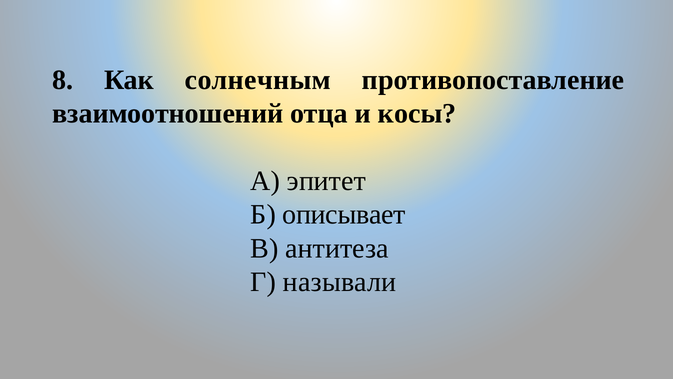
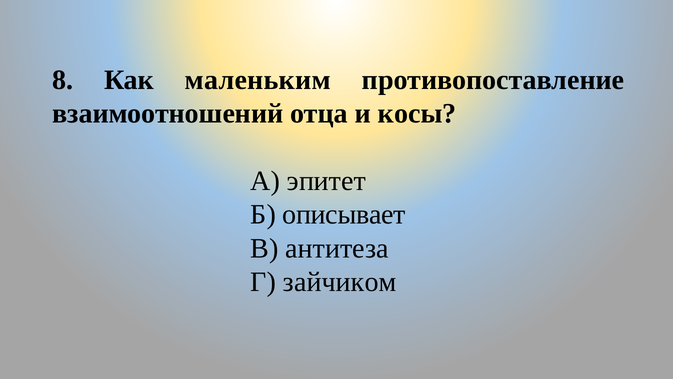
солнечным: солнечным -> маленьким (258, 80)
называли: называли -> зайчиком (340, 282)
